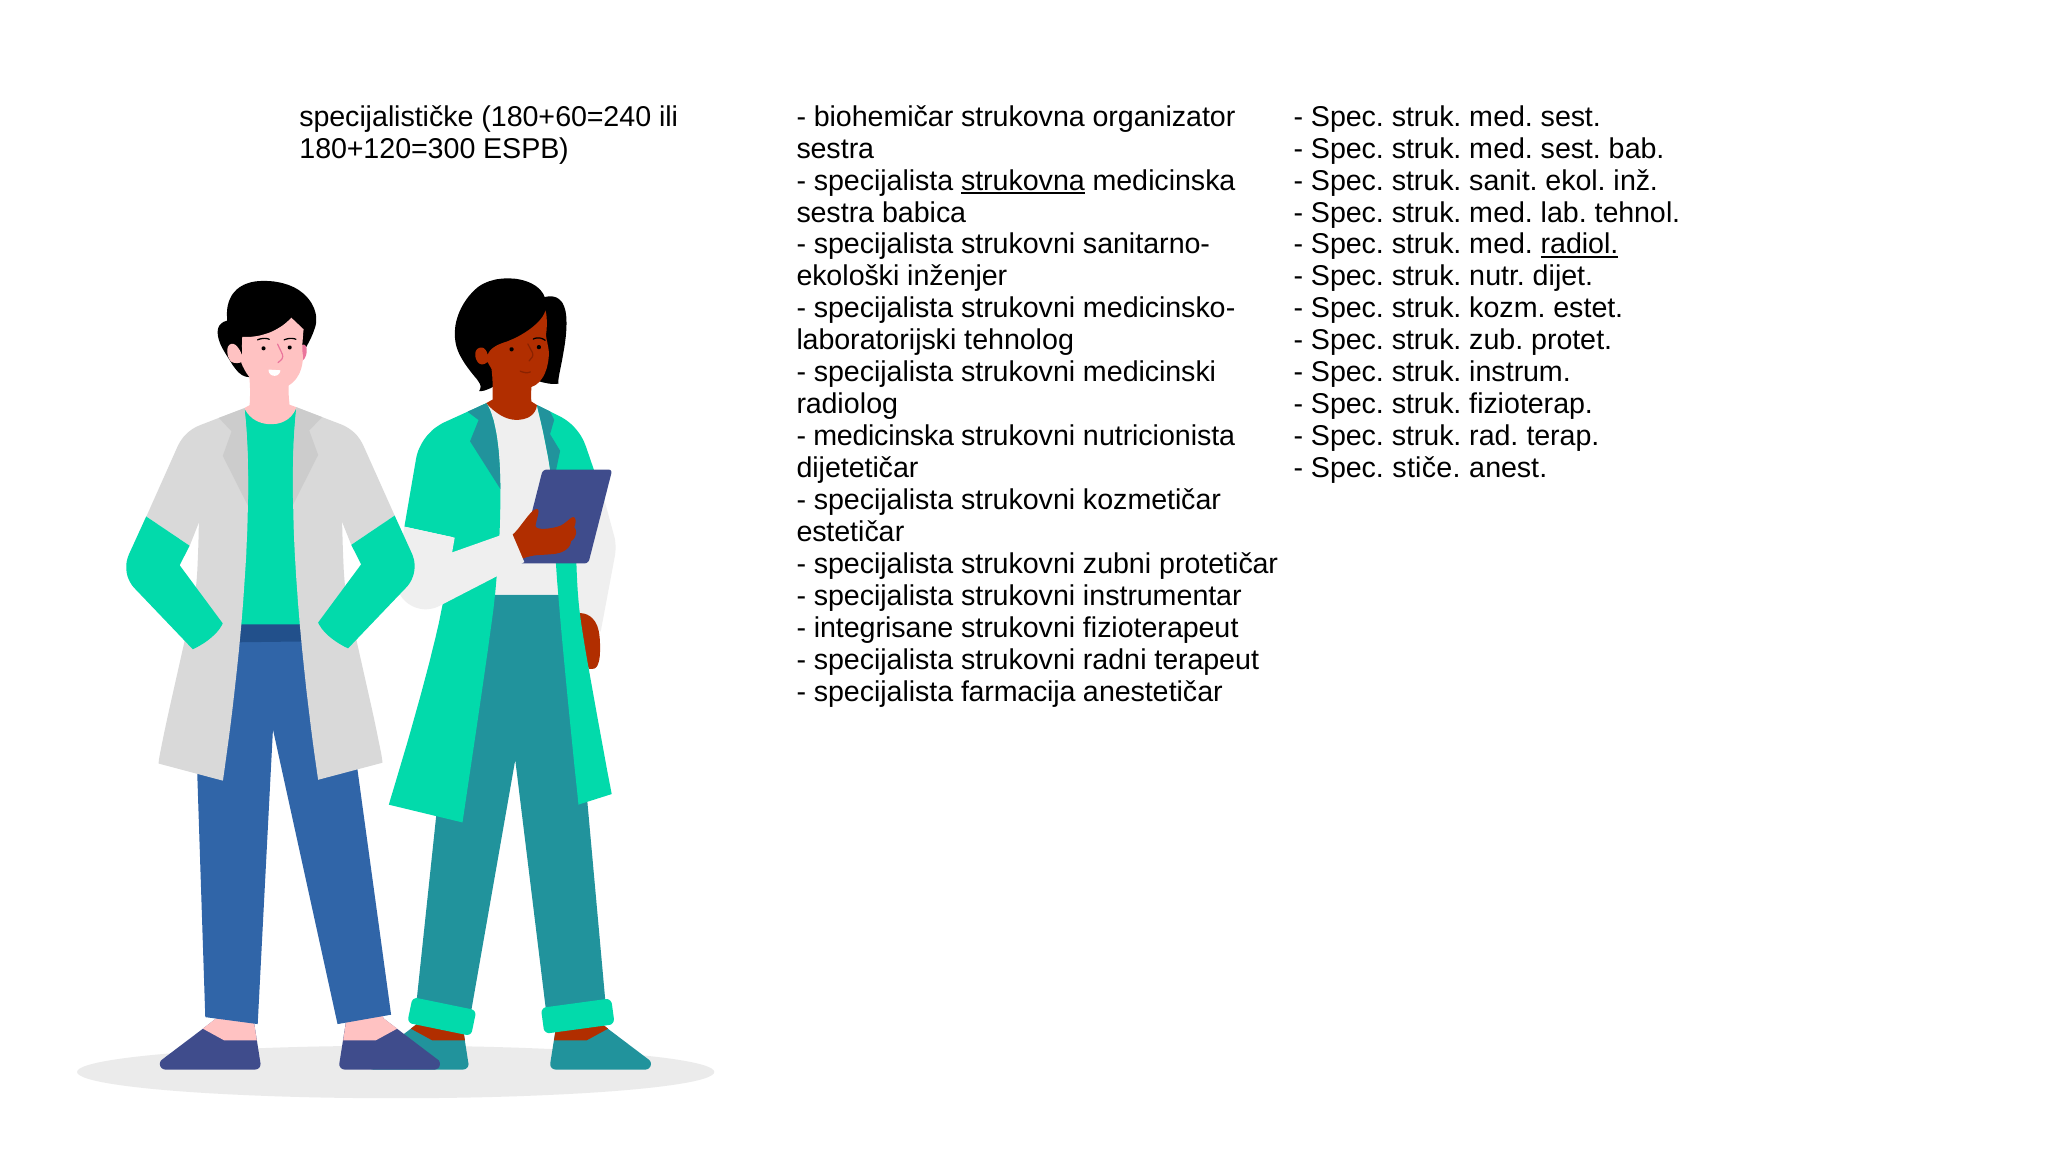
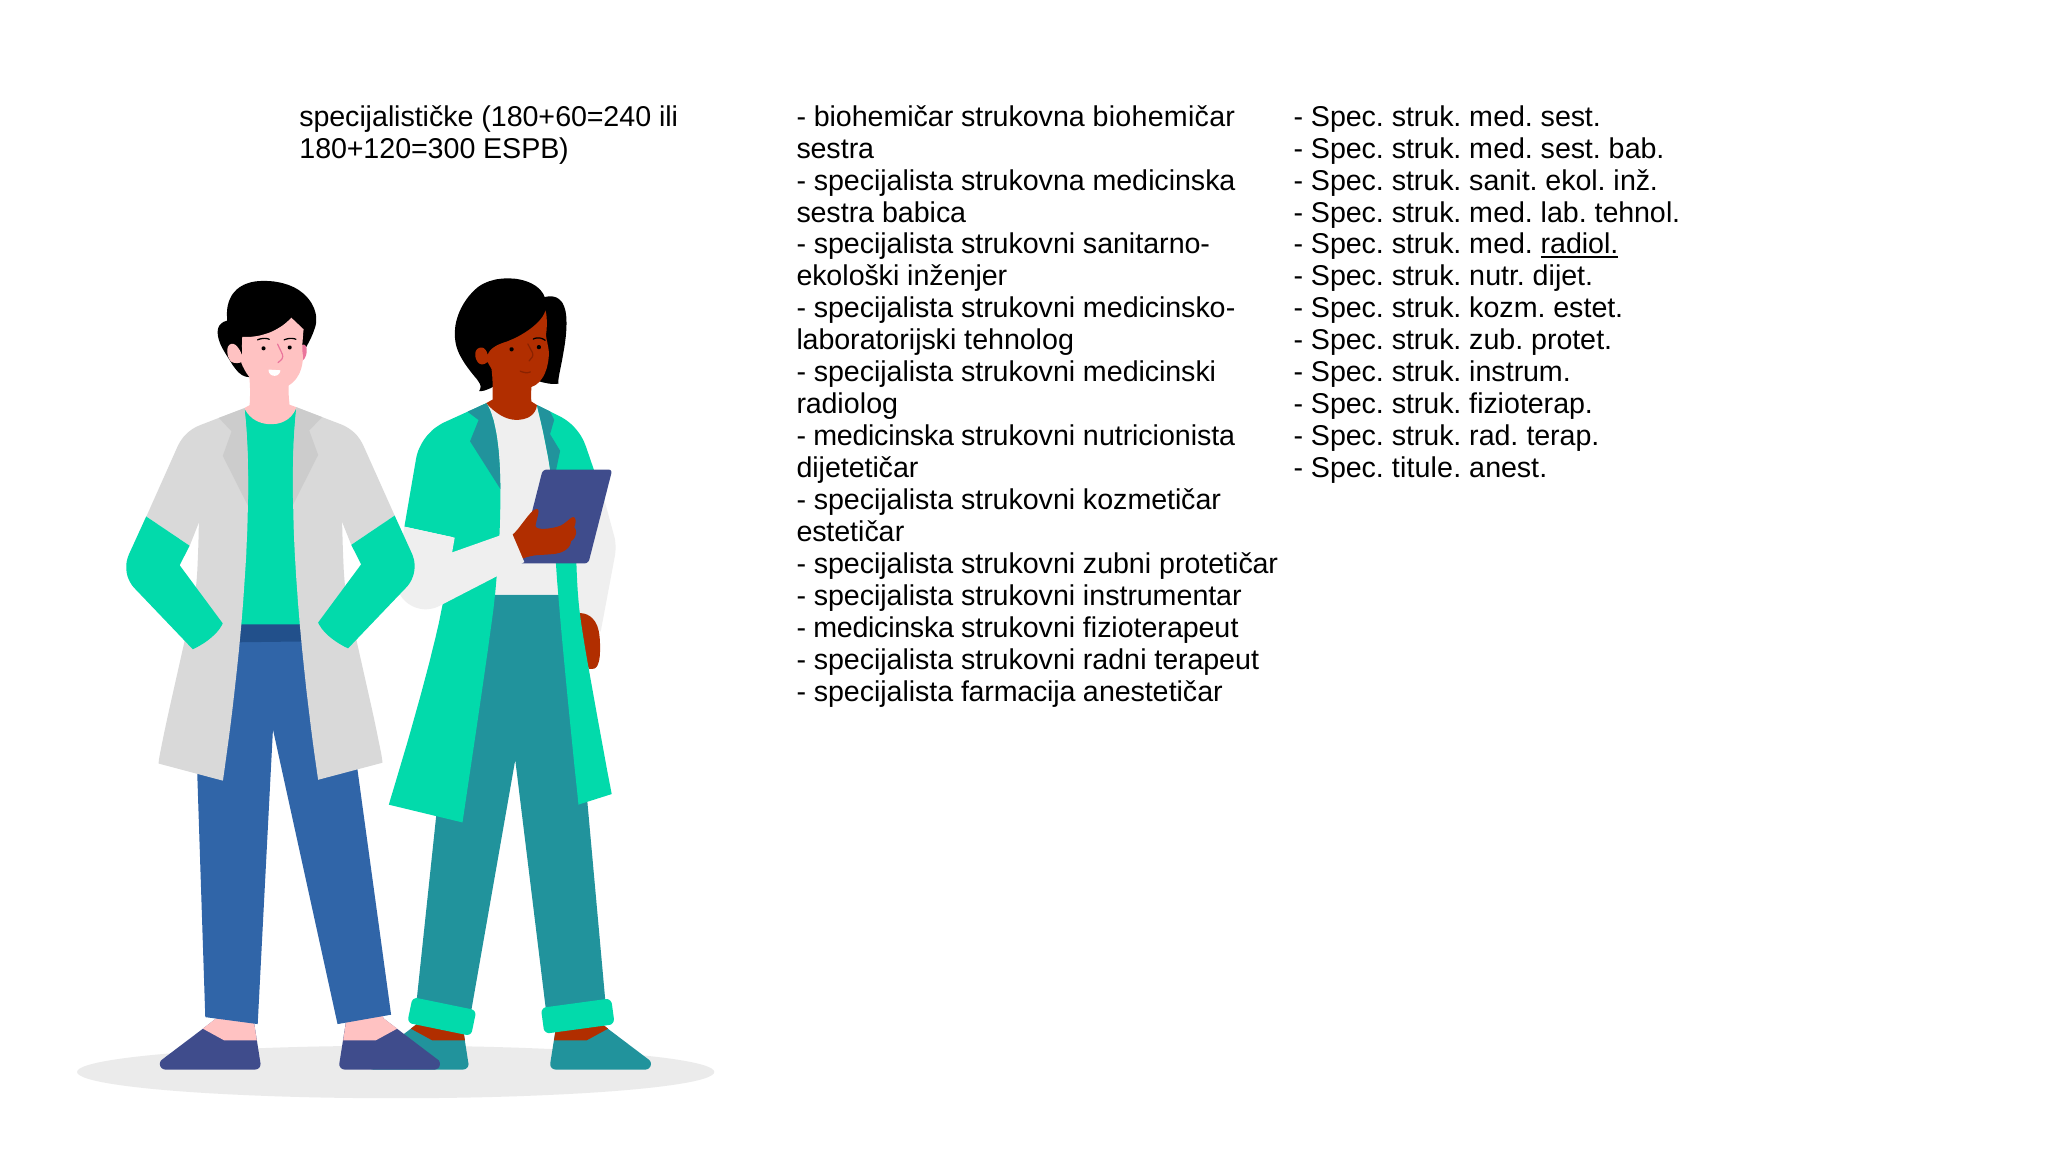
strukovna organizator: organizator -> biohemičar (1164, 117)
strukovna underline: present -> none (1023, 181)
stiče: stiče -> titule (1427, 468)
integrisane: integrisane -> medicinska (884, 628)
